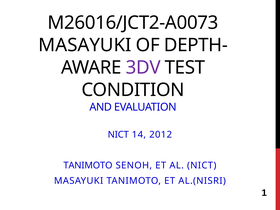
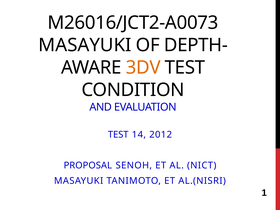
3DV colour: purple -> orange (143, 67)
NICT: NICT -> TEST (118, 135)
TANIMOTO: TANIMOTO -> PROPOSAL (88, 166)
